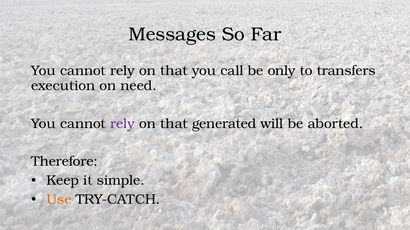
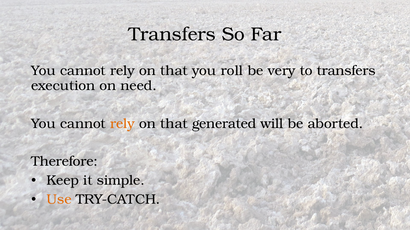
Messages: Messages -> Transfers (172, 34)
call: call -> roll (232, 71)
only: only -> very (282, 71)
rely colour: purple -> orange (122, 124)
